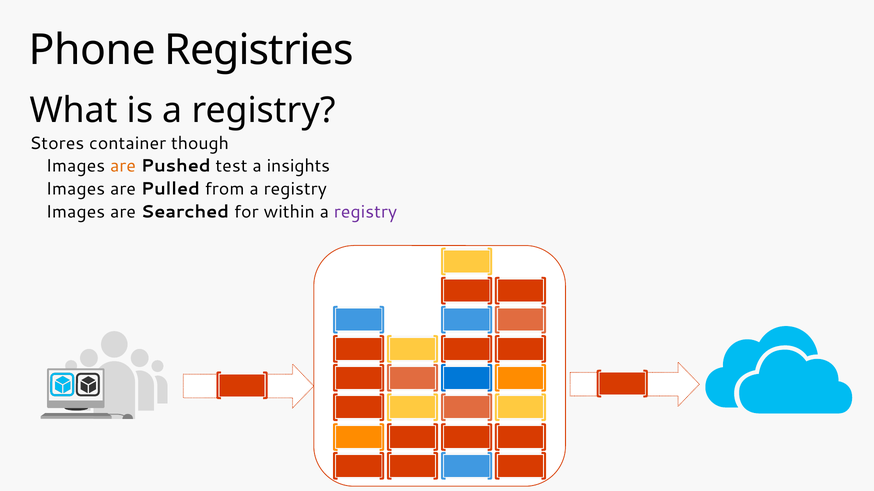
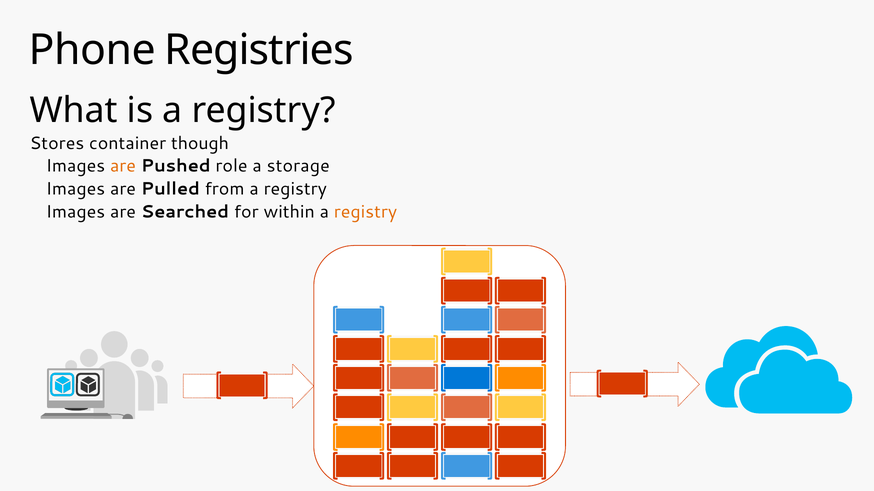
test: test -> role (231, 166)
insights: insights -> storage (298, 166)
registry colour: purple -> orange (366, 212)
